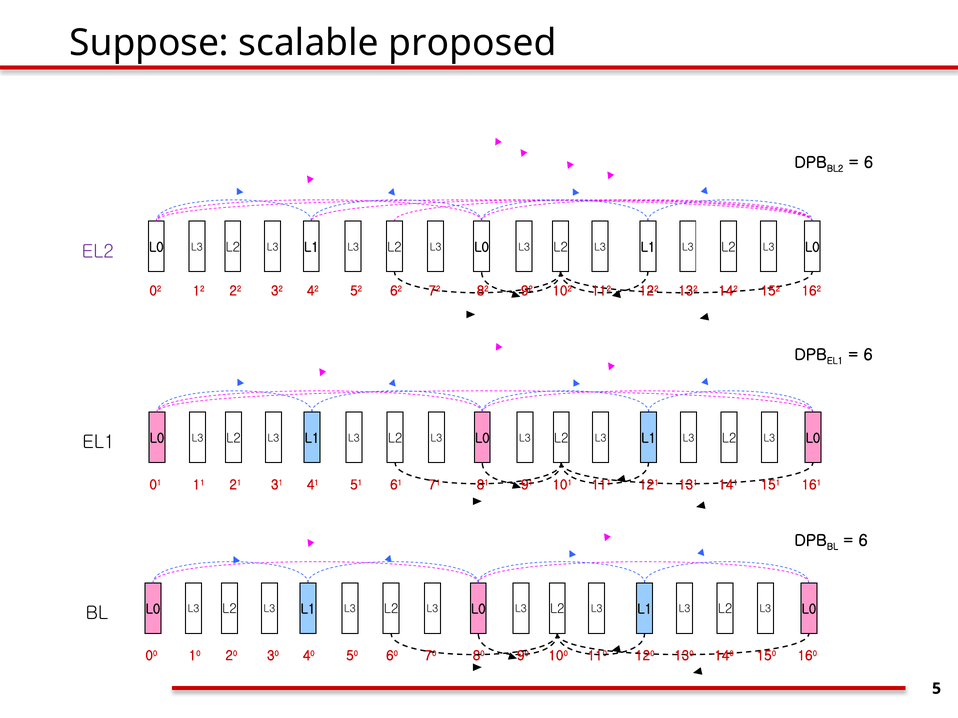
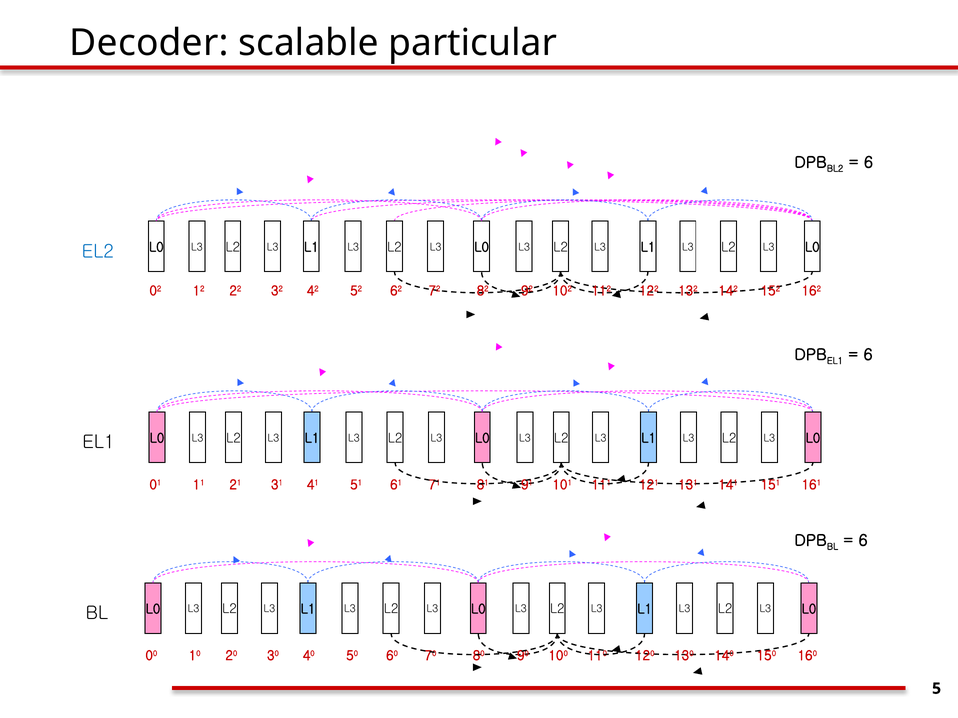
Suppose: Suppose -> Decoder (149, 43)
proposed: proposed -> particular (473, 43)
EL2 colour: purple -> blue (98, 252)
